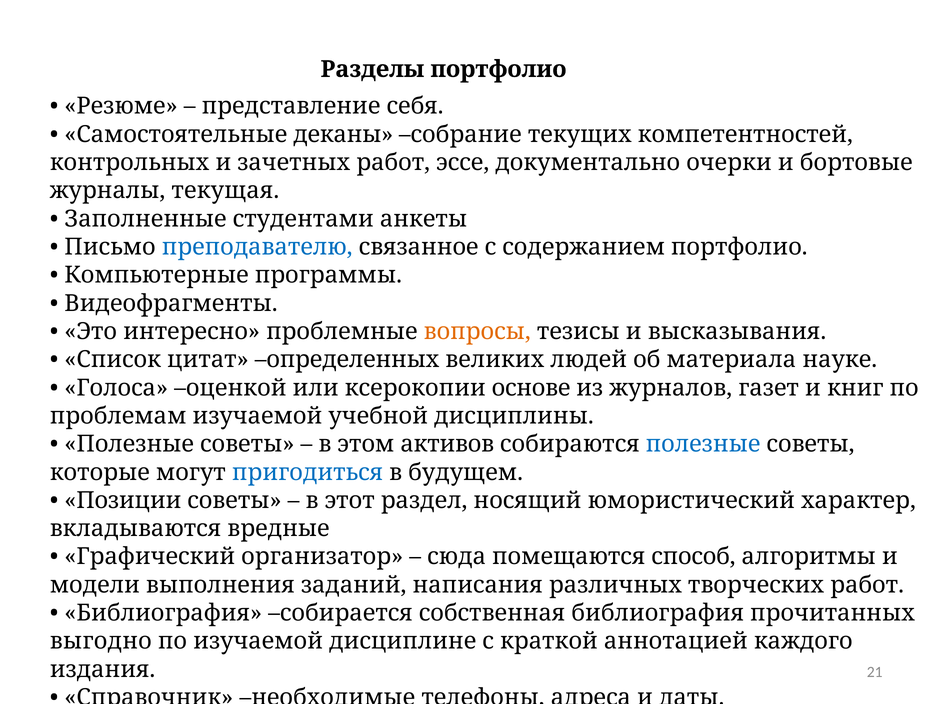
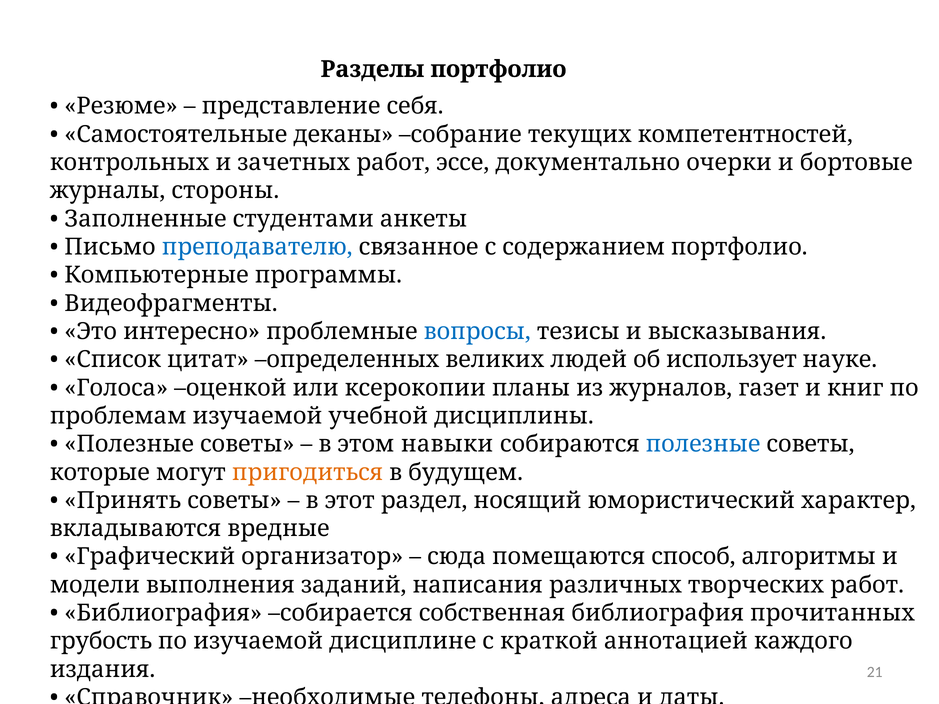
текущая: текущая -> стороны (225, 191)
вопросы colour: orange -> blue (477, 332)
материала: материала -> использует (731, 360)
основе: основе -> планы (531, 388)
активов: активов -> навыки (447, 444)
пригодиться colour: blue -> orange (308, 472)
Позиции: Позиции -> Принять (123, 501)
выгодно: выгодно -> грубость (101, 641)
